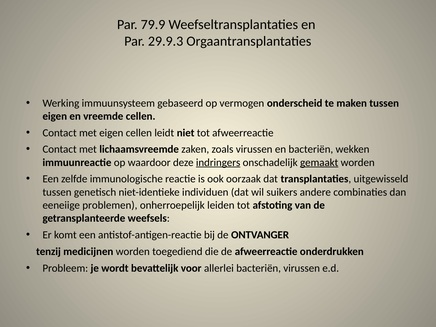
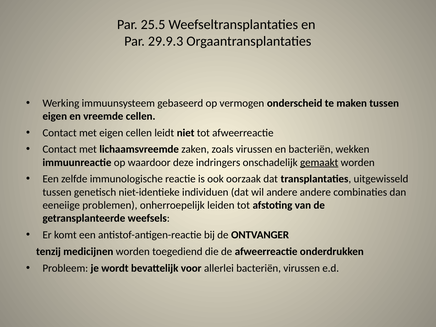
79.9: 79.9 -> 25.5 (153, 25)
indringers underline: present -> none (218, 162)
wil suikers: suikers -> andere (282, 192)
